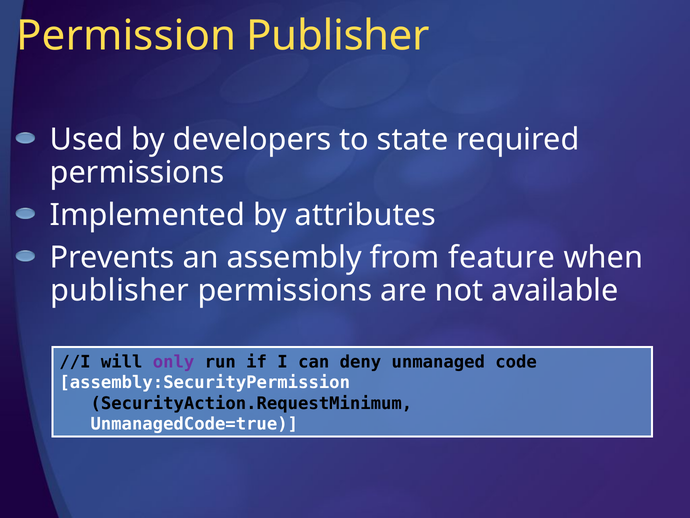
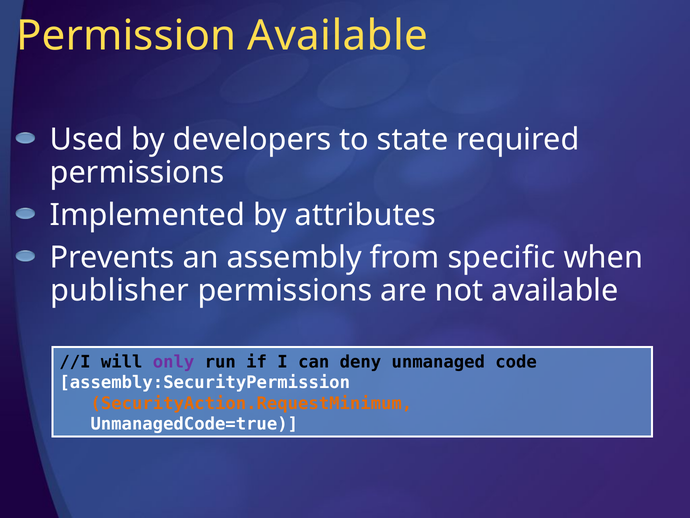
Permission Publisher: Publisher -> Available (338, 36)
feature: feature -> specific (502, 257)
SecurityAction.RequestMinimum colour: black -> orange (251, 403)
